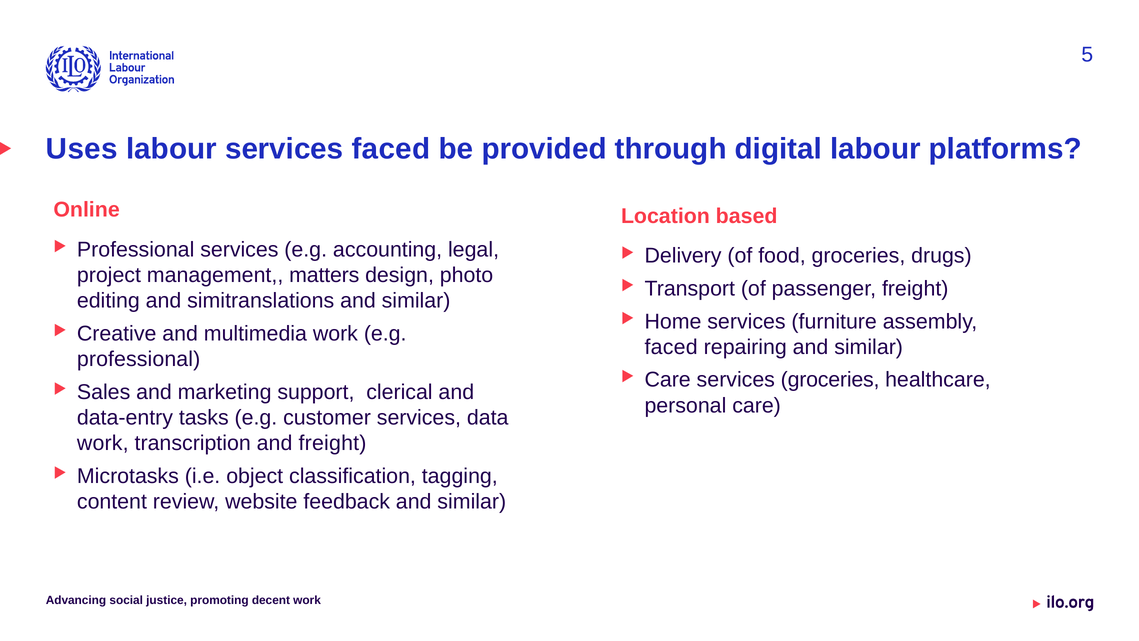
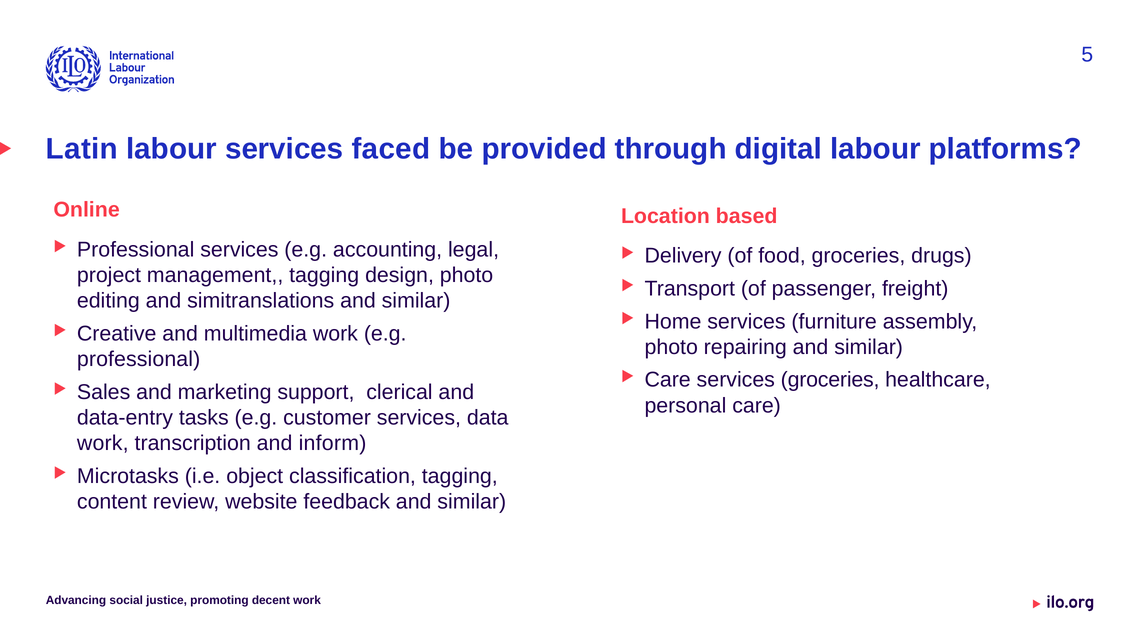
Uses: Uses -> Latin (82, 149)
management matters: matters -> tagging (324, 275)
faced: faced -> photo (671, 347)
and freight: freight -> inform (333, 443)
